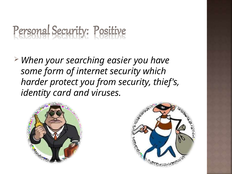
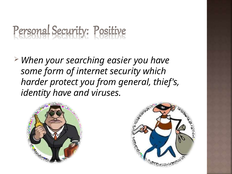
from security: security -> general (135, 82)
identity card: card -> have (62, 93)
